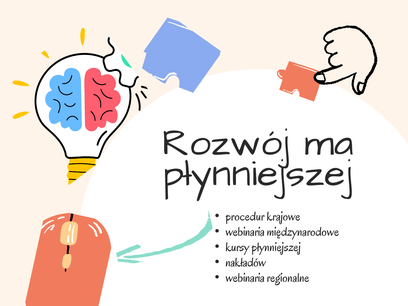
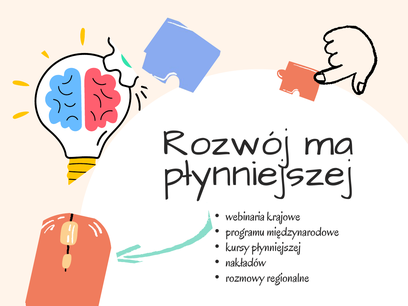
procedur: procedur -> webinaria (245, 216)
webinaria: webinaria -> programu (245, 232)
webinaria: webinaria -> rozmowy (245, 278)
